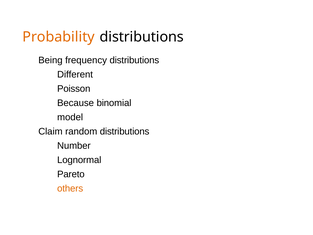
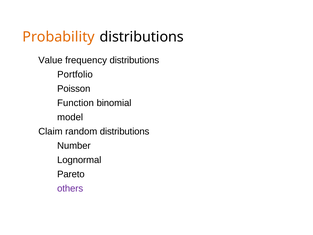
Being: Being -> Value (50, 60)
Different: Different -> Portfolio (75, 74)
Because: Because -> Function (76, 103)
others colour: orange -> purple (70, 188)
